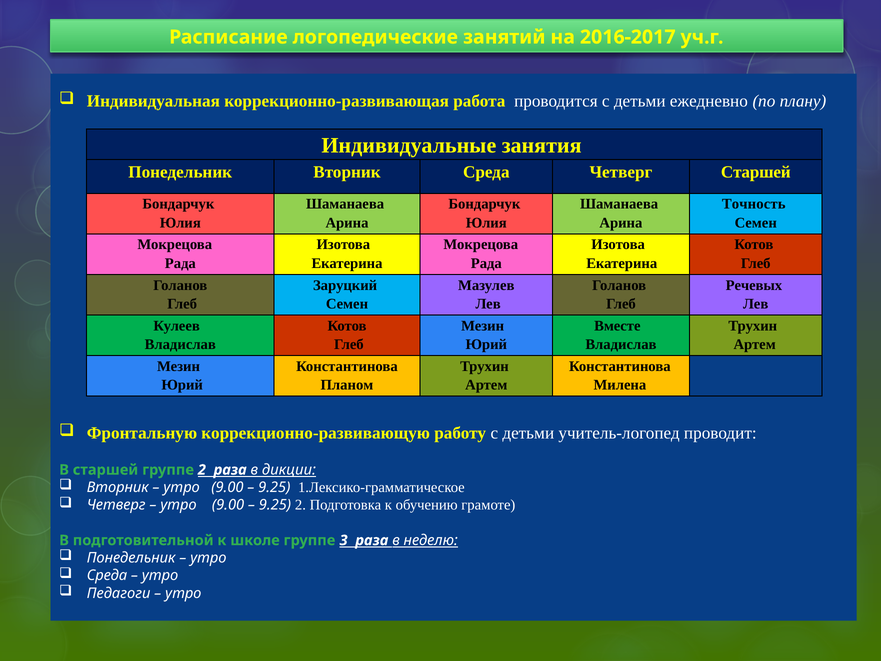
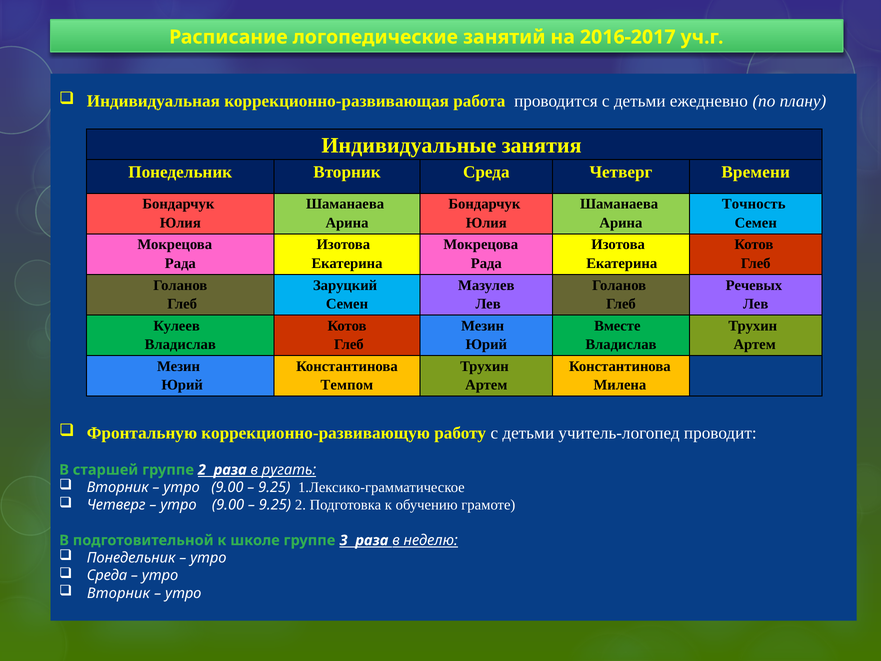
Четверг Старшей: Старшей -> Времени (756, 172)
Планом: Планом -> Темпом (347, 385)
дикции: дикции -> ругать (289, 470)
Педагоги: Педагоги -> Вторник (119, 593)
